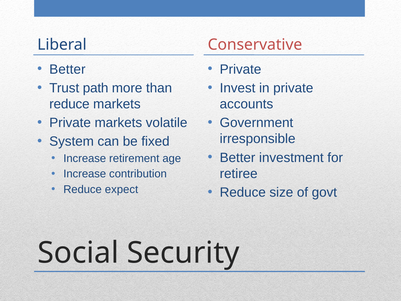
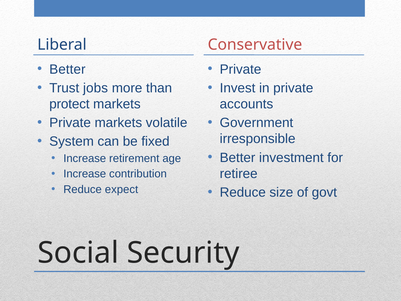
path: path -> jobs (95, 88)
reduce: reduce -> protect (69, 104)
